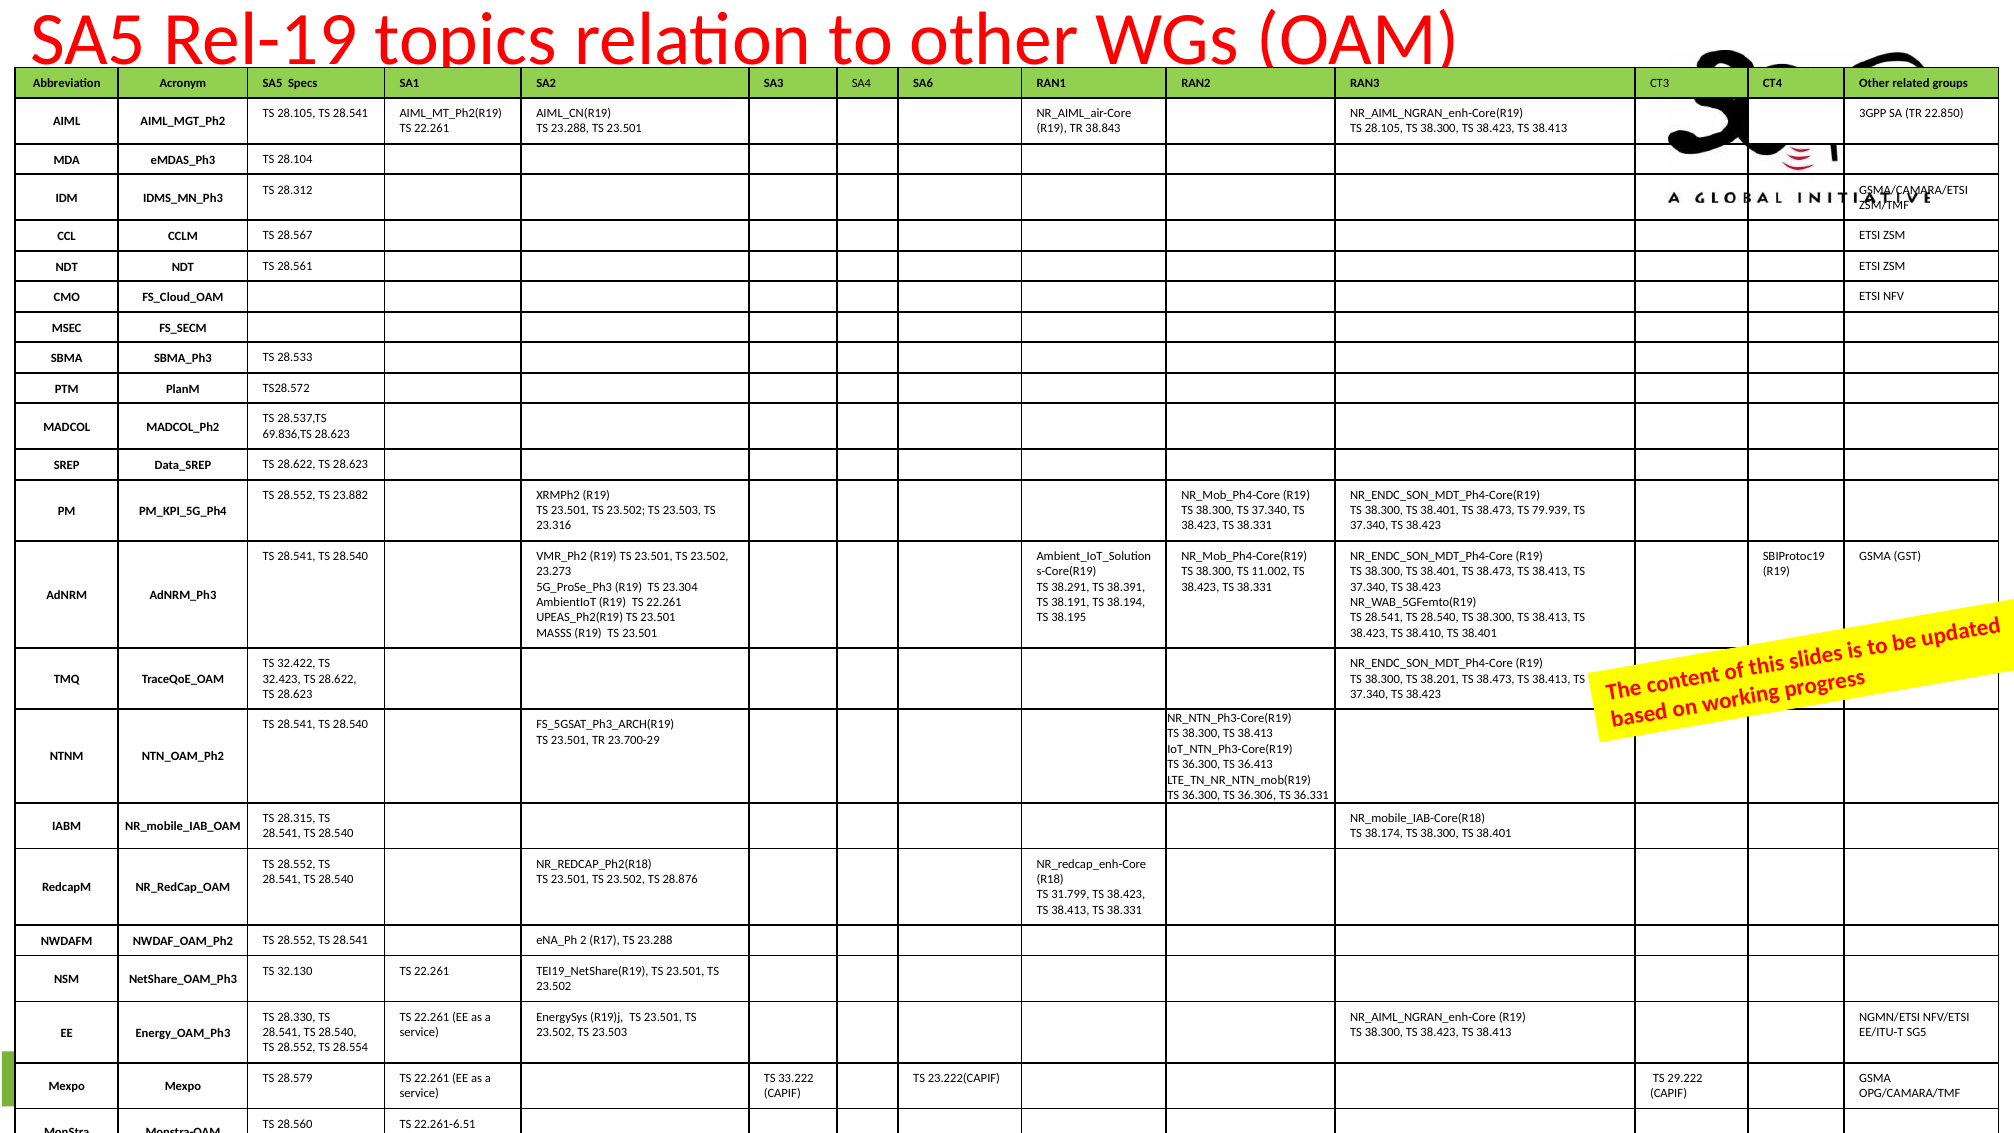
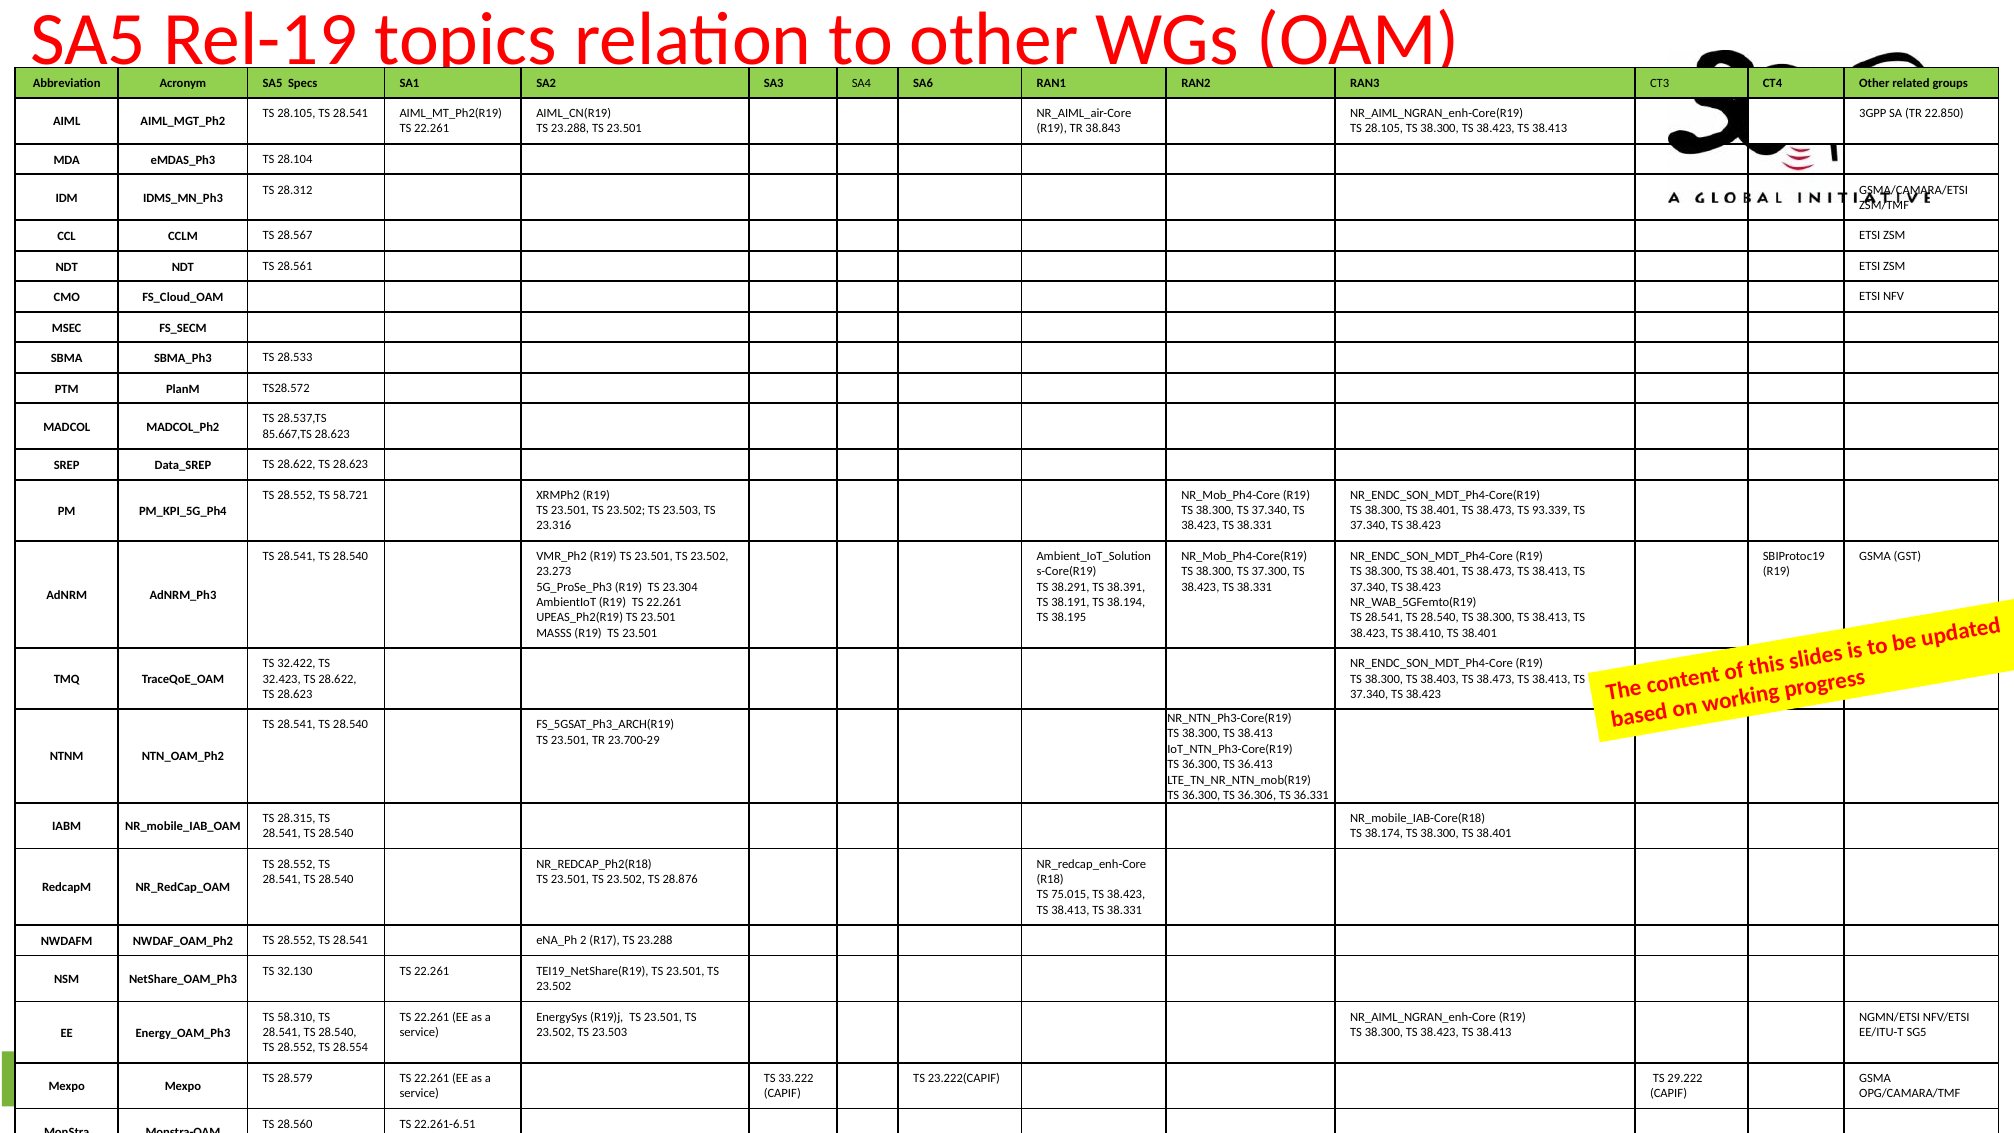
69.836,TS: 69.836,TS -> 85.667,TS (287, 434)
23.882: 23.882 -> 58.721 (351, 495)
79.939: 79.939 -> 93.339 (1551, 510)
11.002: 11.002 -> 37.300 (1271, 572)
38.201: 38.201 -> 38.403 (1440, 679)
31.799: 31.799 -> 75.015 (1070, 895)
28.330: 28.330 -> 58.310 (296, 1017)
